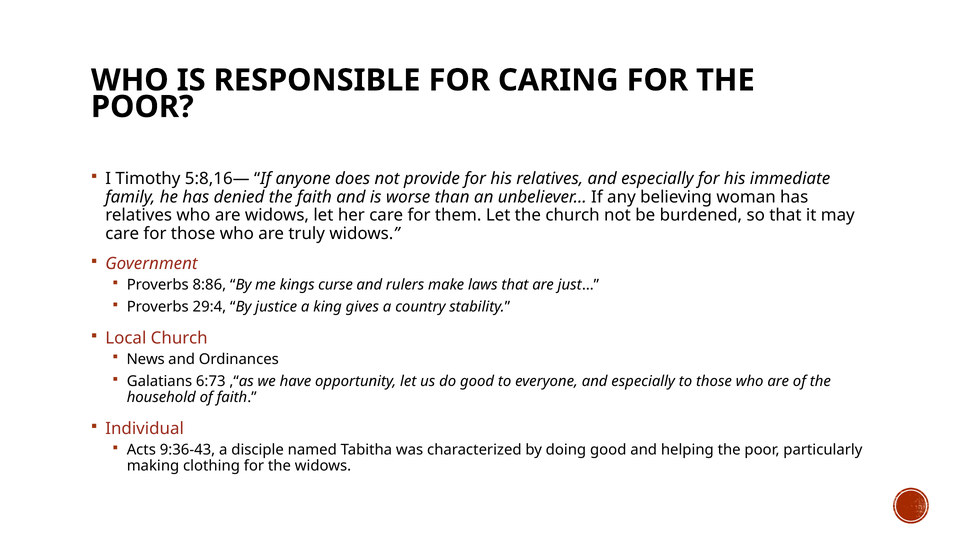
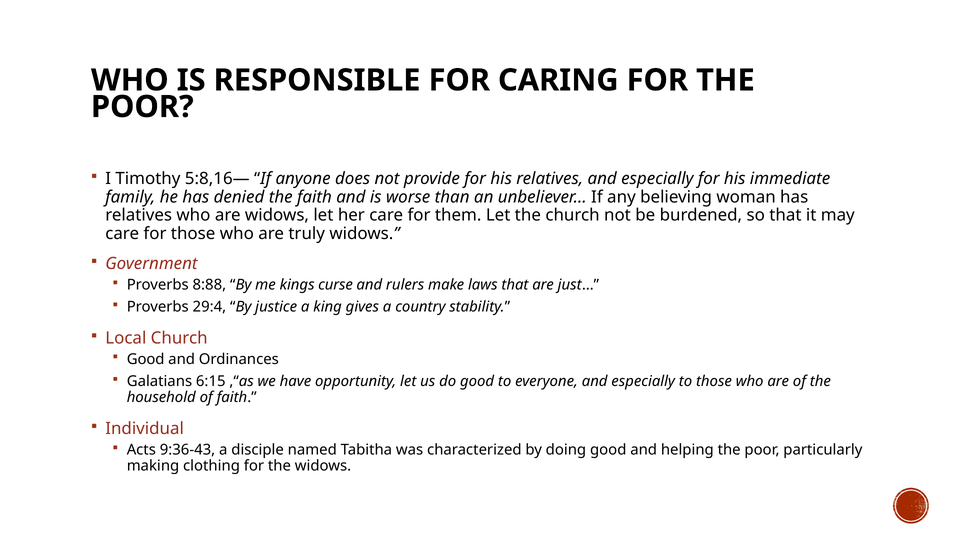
8:86: 8:86 -> 8:88 (209, 285)
News: News -> Good (146, 359)
6:73: 6:73 -> 6:15 (211, 382)
